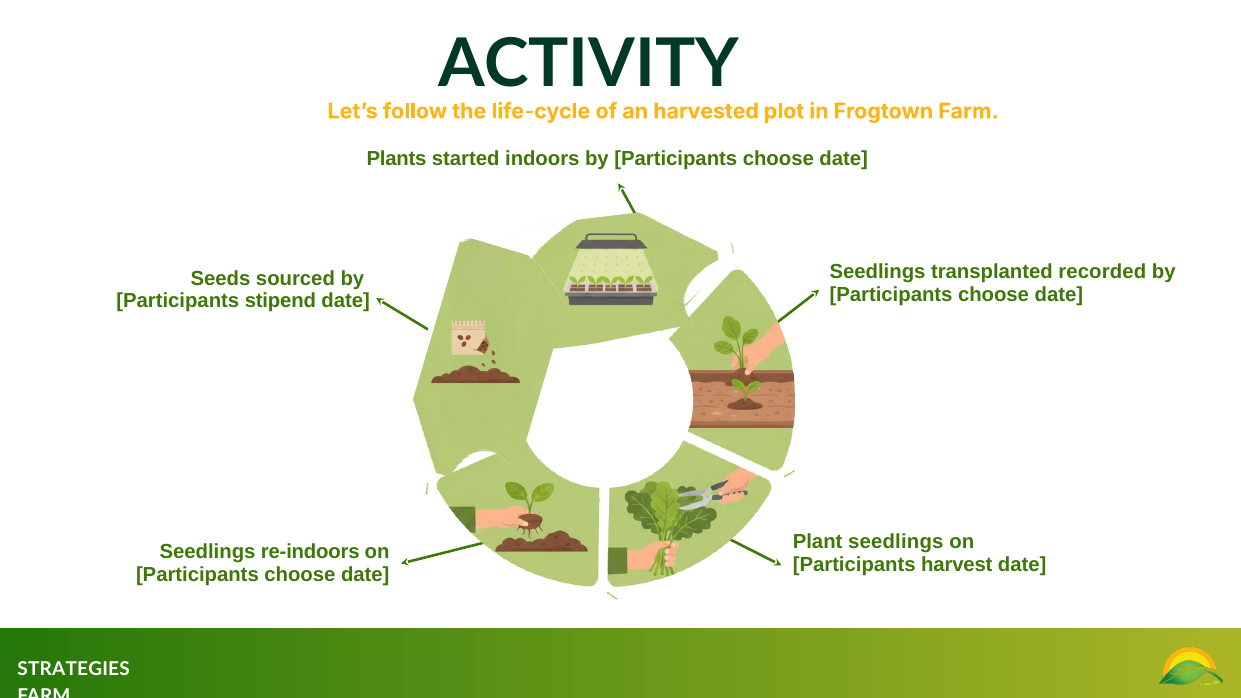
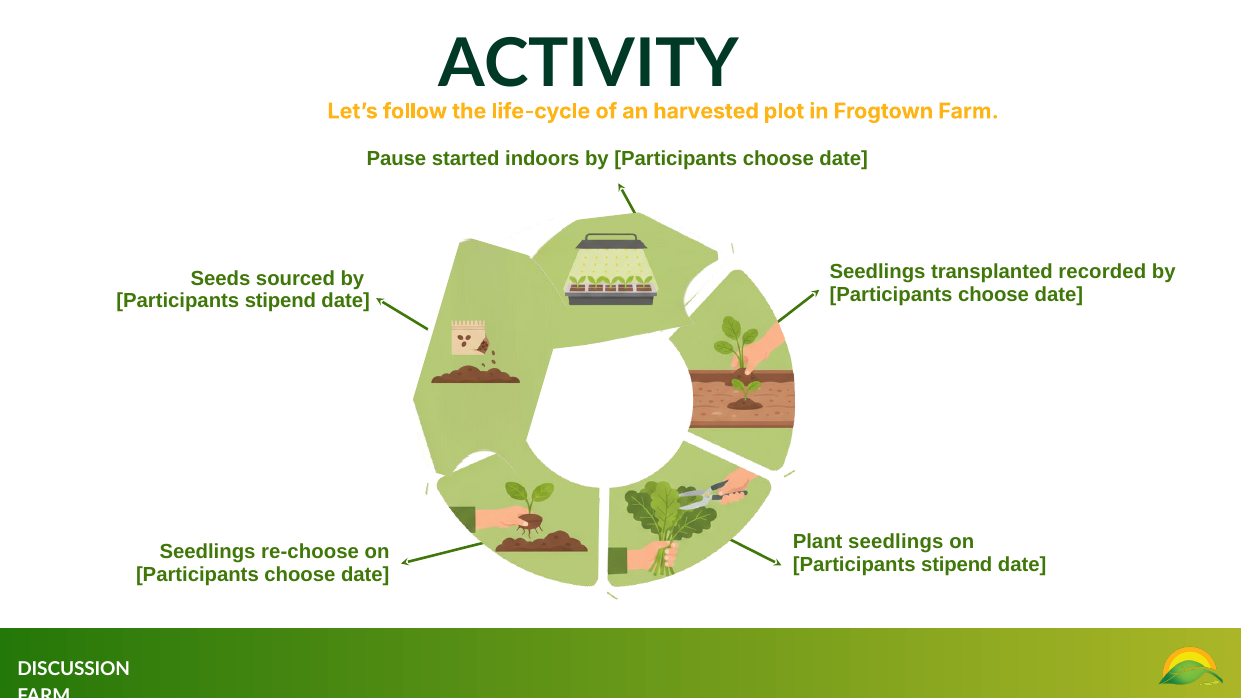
Plants: Plants -> Pause (396, 159)
re-indoors: re-indoors -> re-choose (310, 551)
harvest: harvest -> stipend (957, 565)
STRATEGIES: STRATEGIES -> DISCUSSION (74, 669)
